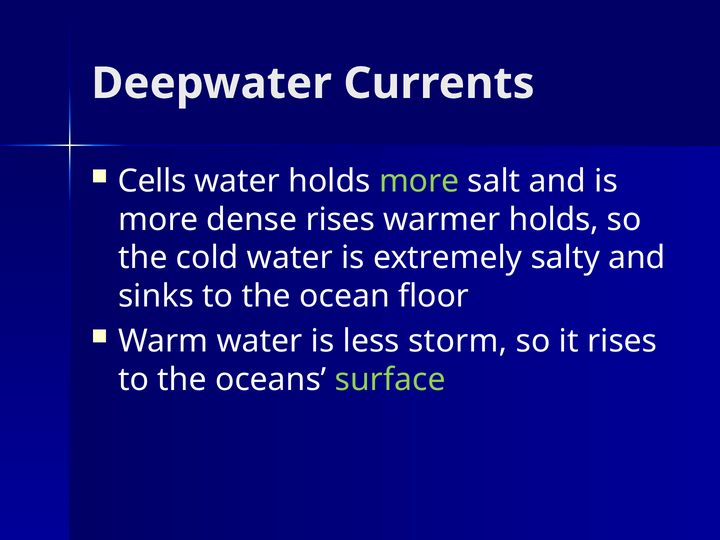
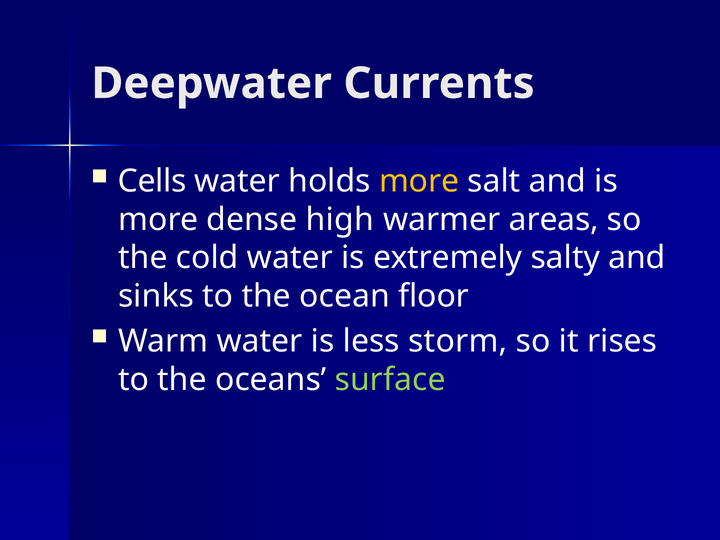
more colour: light green -> yellow (419, 181)
dense rises: rises -> high (340, 219)
warmer holds: holds -> areas (554, 219)
